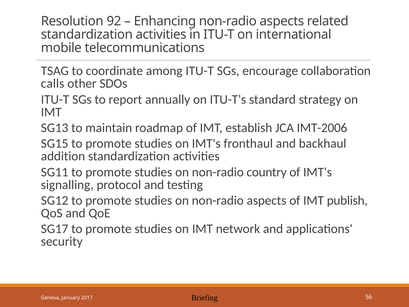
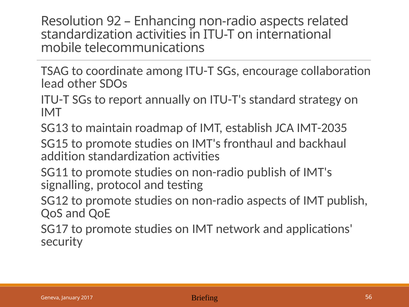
calls: calls -> lead (53, 84)
IMT-2006: IMT-2006 -> IMT-2035 (322, 128)
non-radio country: country -> publish (267, 172)
